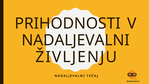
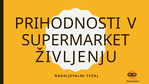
NADALJEVALNI: NADALJEVALNI -> SUPERMARKET (76, 40)
